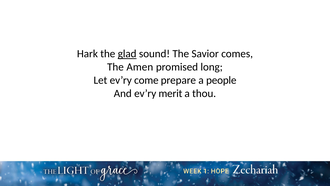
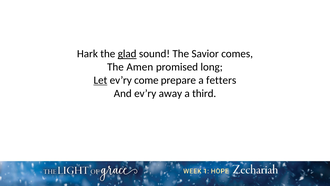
Let underline: none -> present (100, 80)
people: people -> fetters (221, 80)
merit: merit -> away (170, 93)
thou: thou -> third (204, 93)
